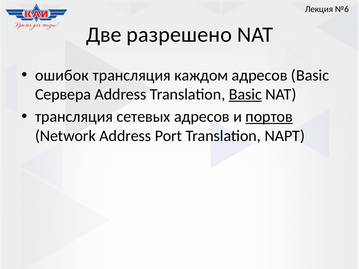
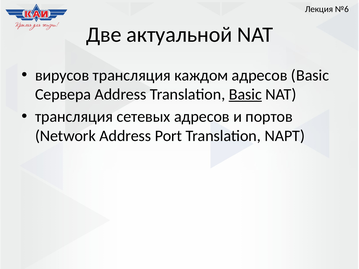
разрешено: разрешено -> актуальной (179, 35)
ошибок: ошибок -> вирусов (62, 75)
портов underline: present -> none (269, 117)
